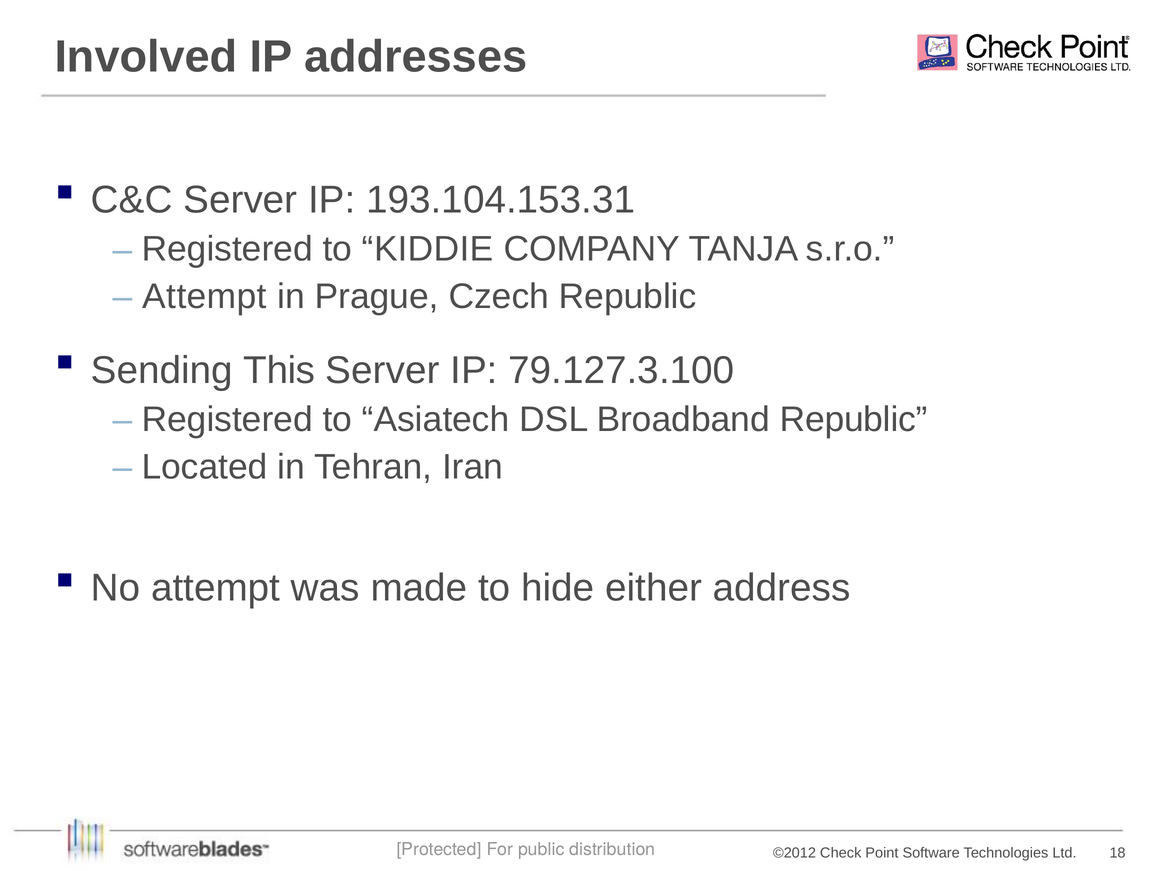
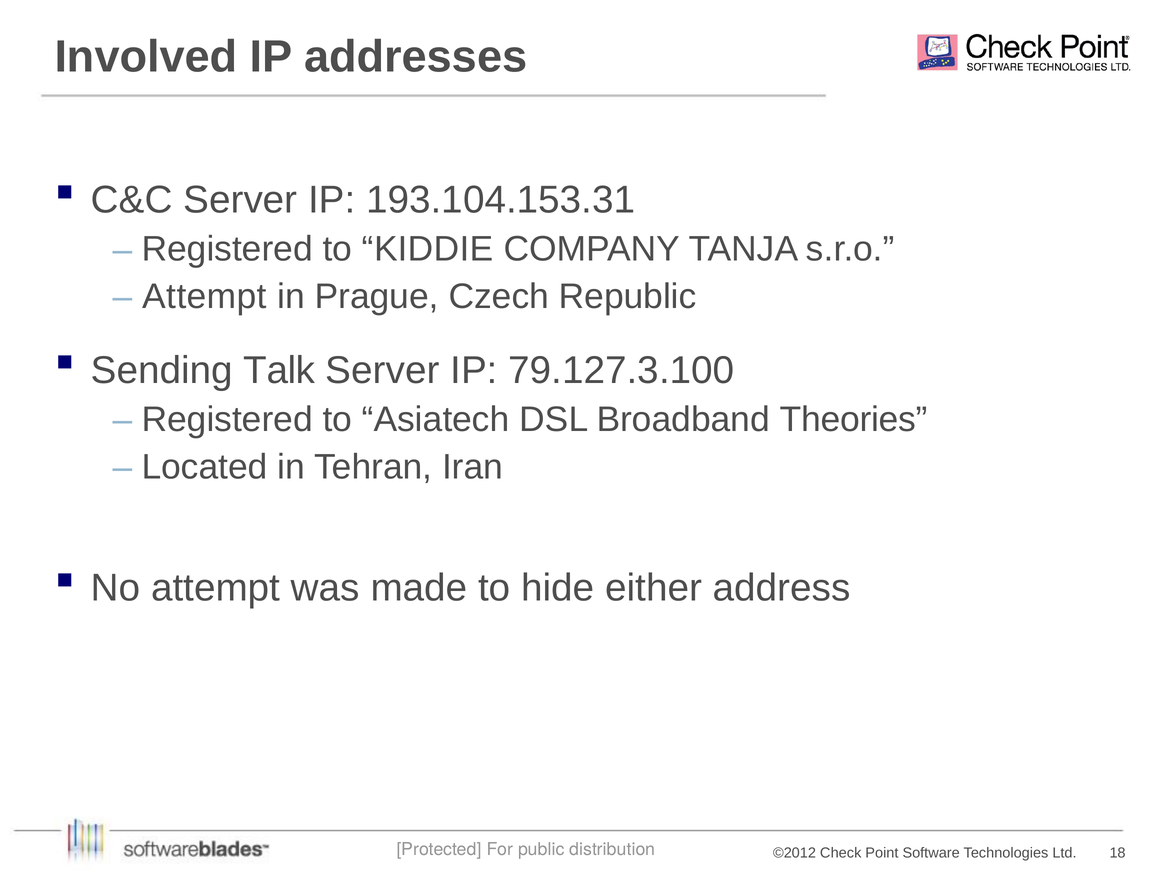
This: This -> Talk (279, 371)
Broadband Republic: Republic -> Theories (854, 420)
